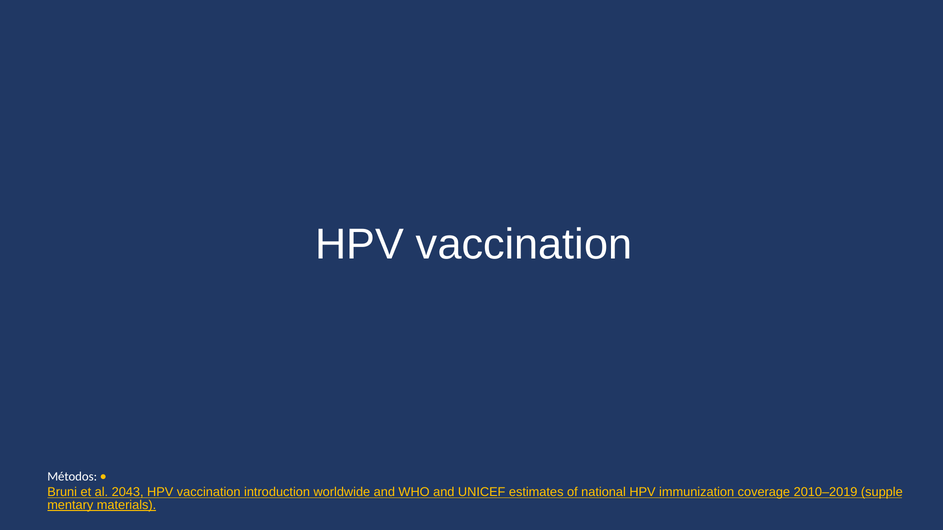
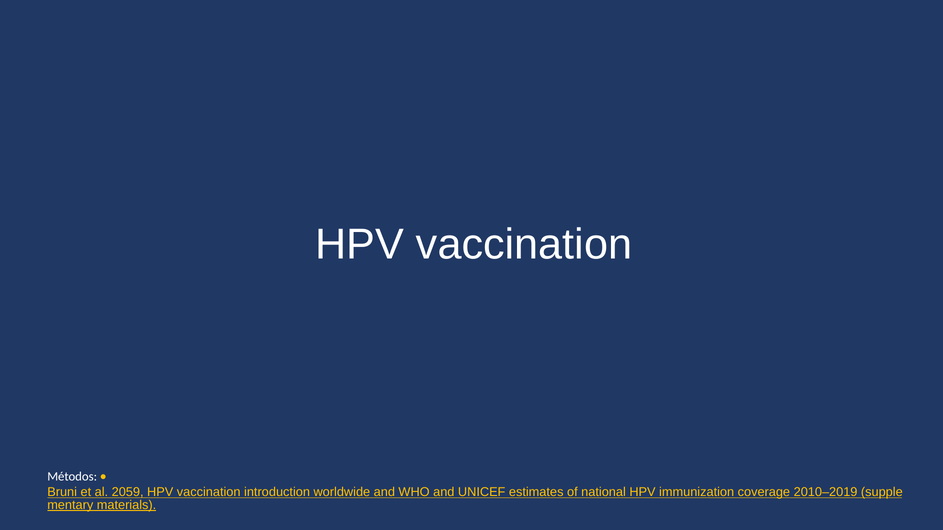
2043: 2043 -> 2059 (128, 492)
